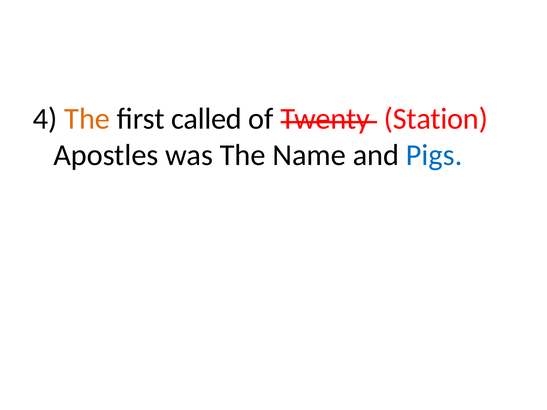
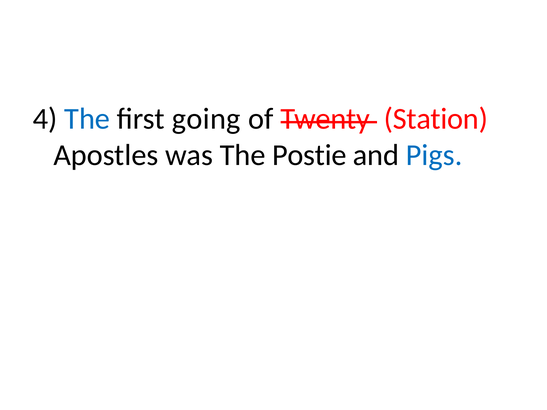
The colour: orange -> blue (87, 119)
called: called -> going (206, 119)
Name: Name -> Postie (309, 155)
